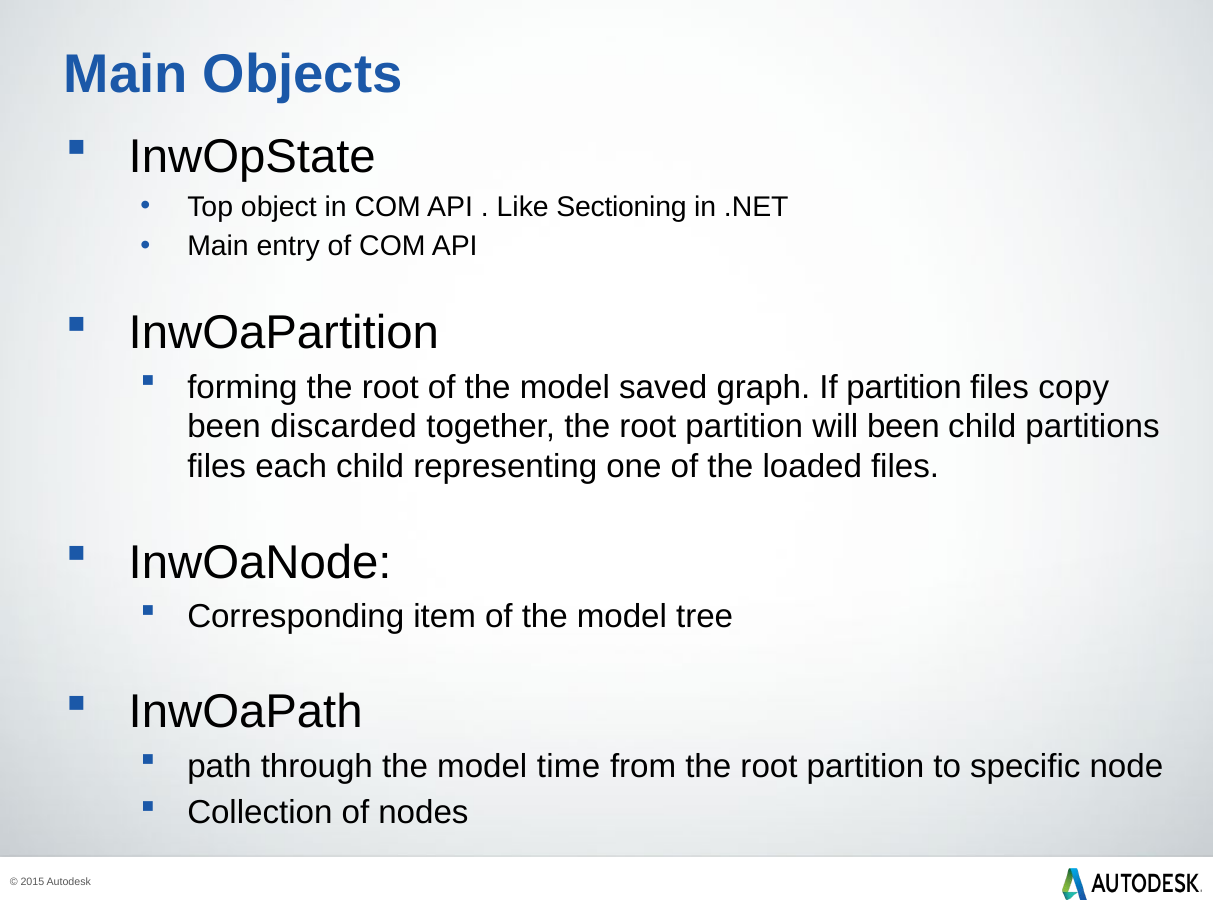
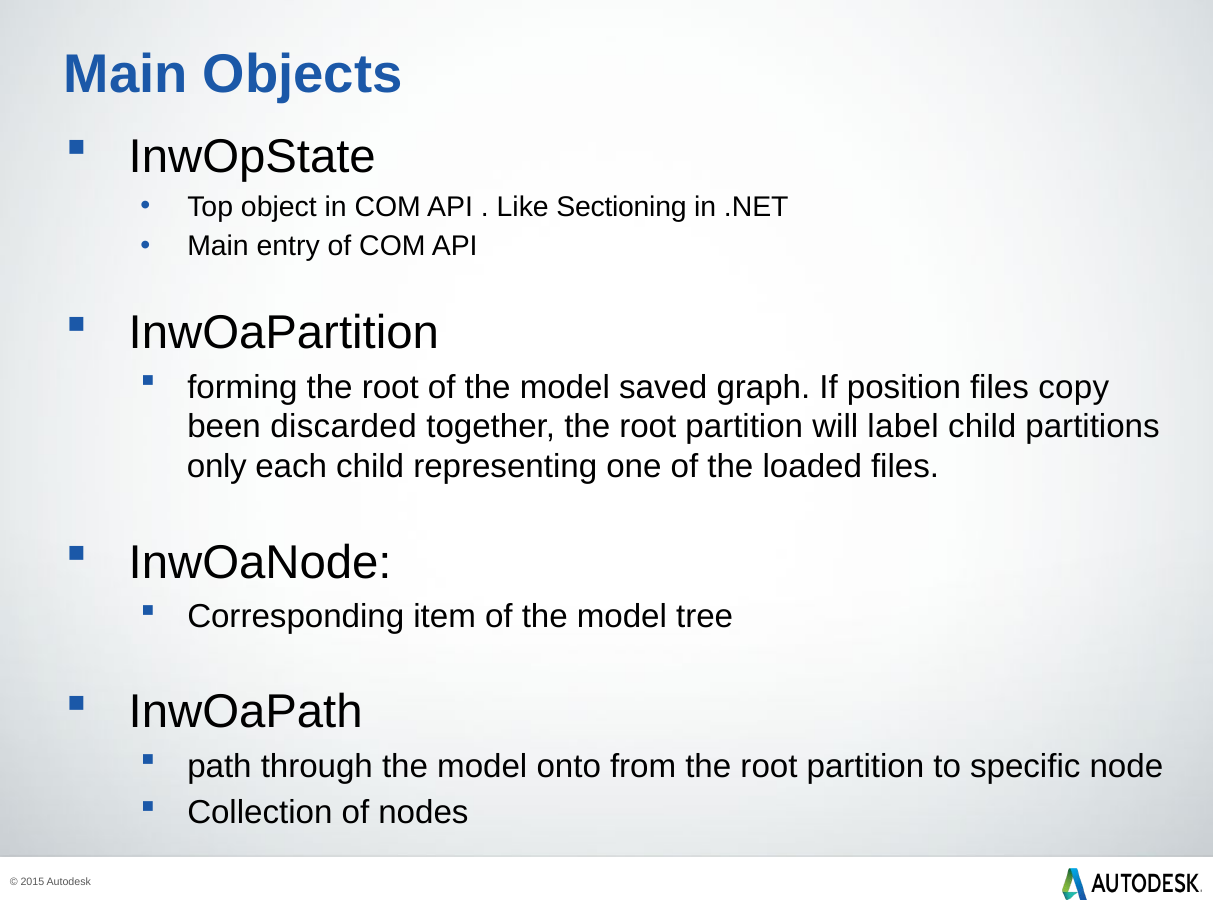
If partition: partition -> position (904, 387)
will been: been -> label (903, 427)
files: files -> only (217, 467)
time: time -> onto (569, 766)
